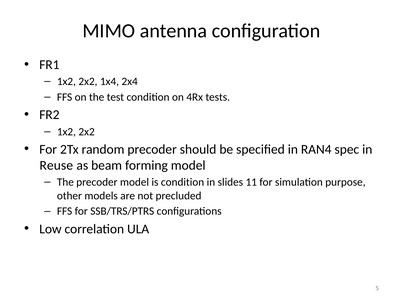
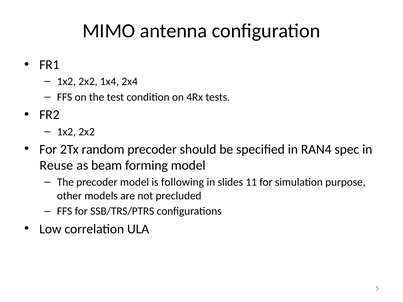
is condition: condition -> following (183, 182)
